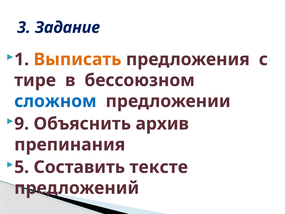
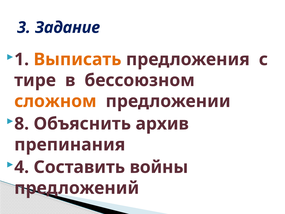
сложном colour: blue -> orange (55, 101)
9: 9 -> 8 (22, 124)
5: 5 -> 4 (22, 167)
тексте: тексте -> войны (159, 167)
